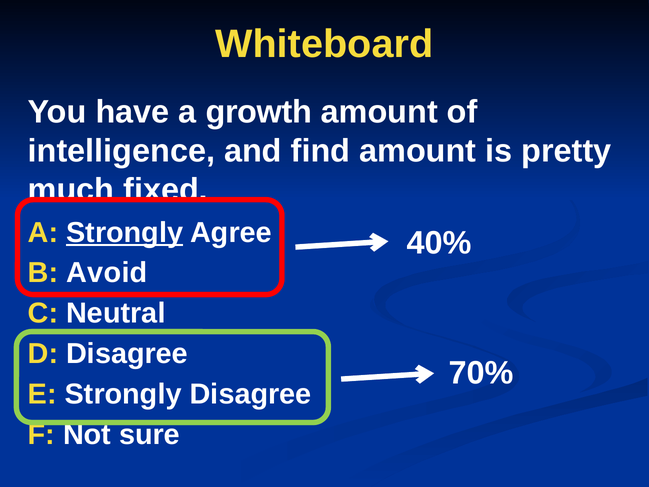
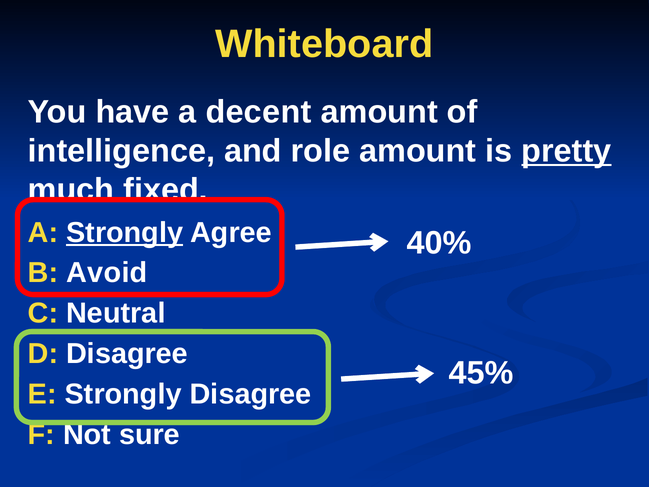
growth: growth -> decent (258, 112)
find: find -> role (320, 151)
pretty underline: none -> present (566, 151)
70%: 70% -> 45% (481, 373)
